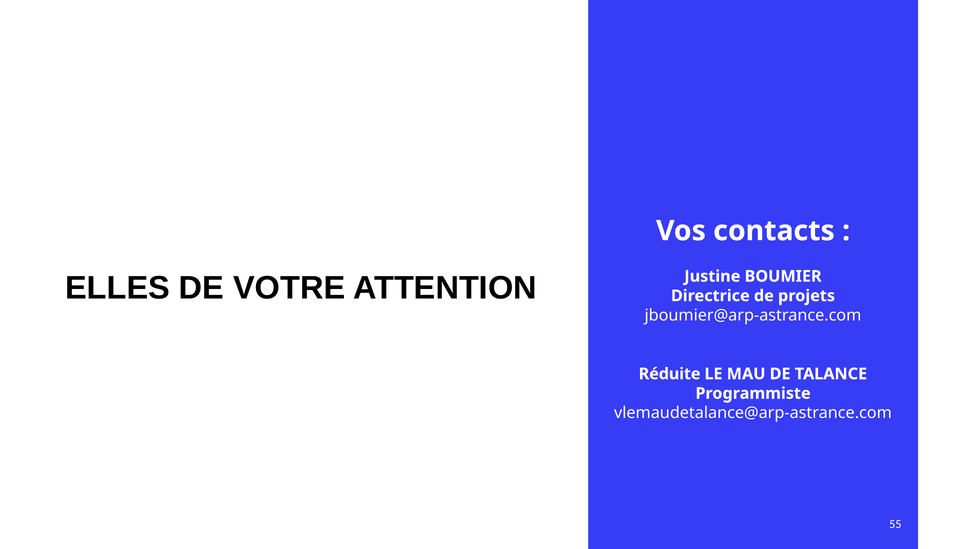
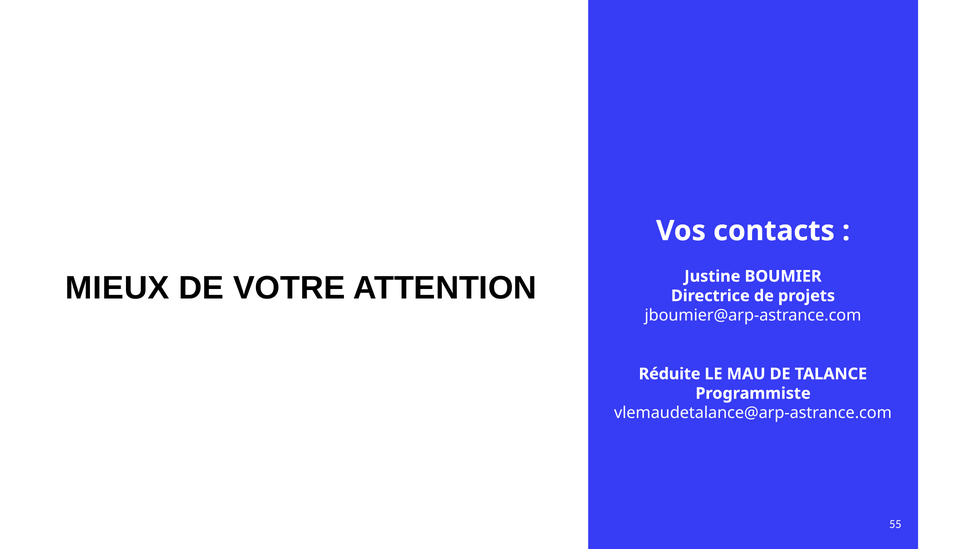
ELLES: ELLES -> MIEUX (117, 288)
